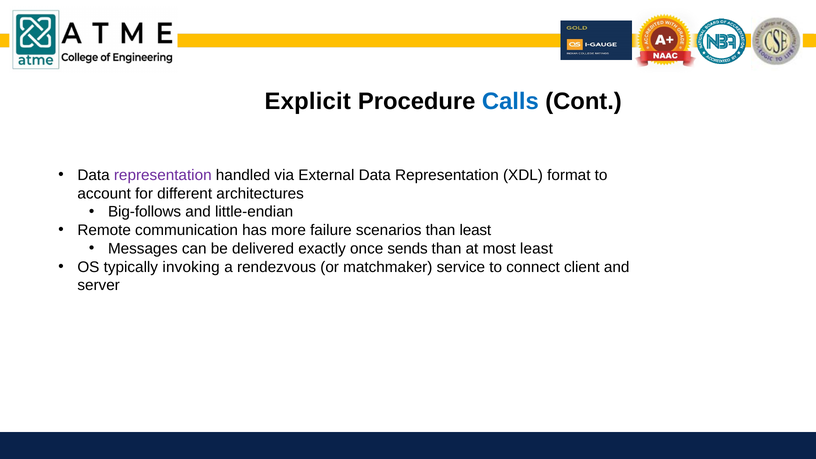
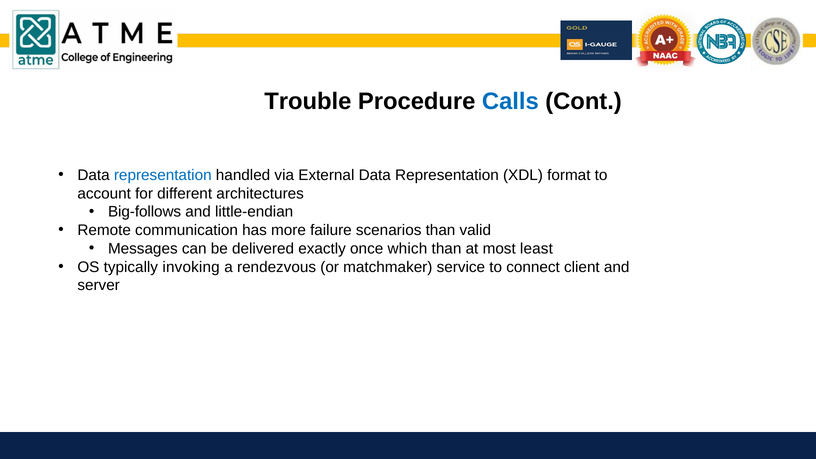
Explicit: Explicit -> Trouble (308, 101)
representation colour: purple -> blue (163, 175)
than least: least -> valid (475, 230)
sends: sends -> which (407, 249)
